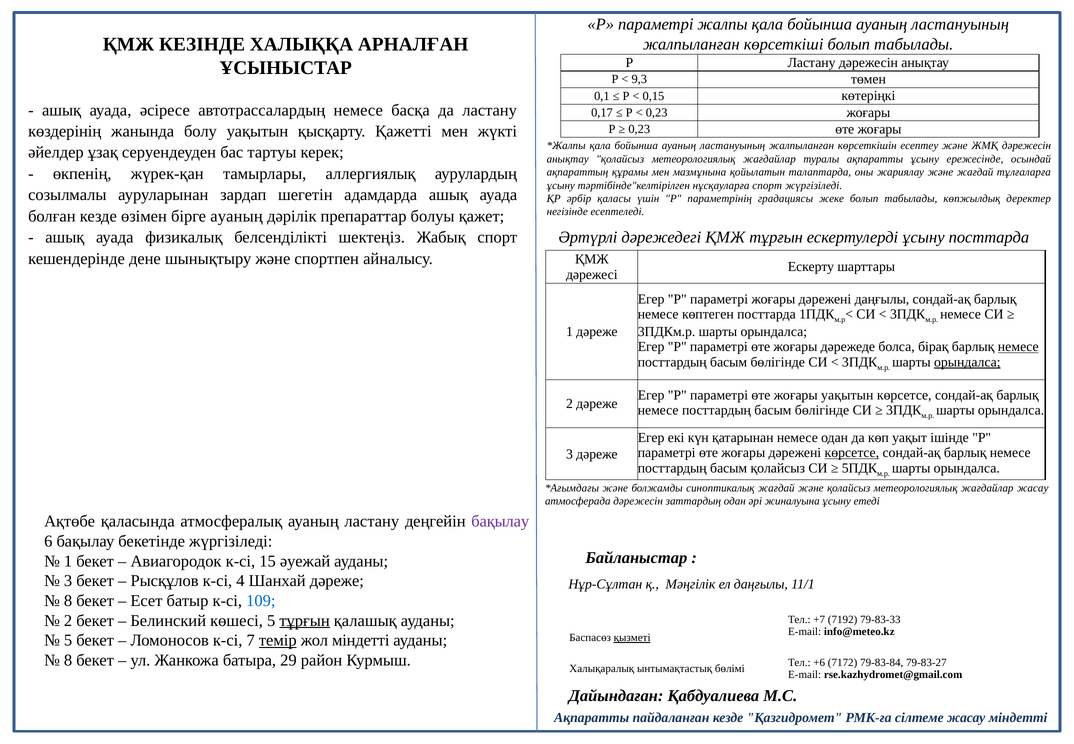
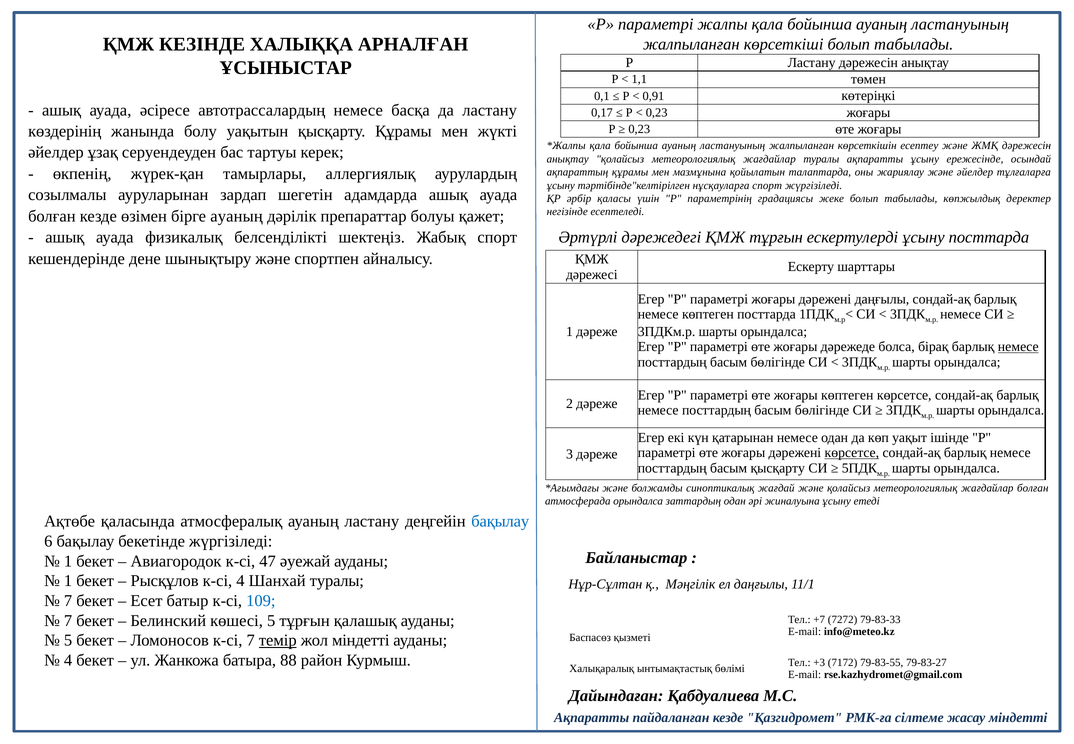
9,3: 9,3 -> 1,1 (639, 79)
0,15: 0,15 -> 0,91 (653, 96)
қысқарту Қажетті: Қажетті -> Құрамы (403, 131)
және жағдай: жағдай -> әйелдер (975, 172)
орындалса underline: present -> none (967, 362)
жоғары уақытын: уақытын -> көптеген (847, 395)
басым қолайсыз: қолайсыз -> қысқарту (778, 468)
жағдайлар жасау: жасау -> болған (1033, 488)
атмосферада дәрежесін: дәрежесін -> орындалса (638, 501)
бақылау colour: purple -> blue (500, 521)
15: 15 -> 47 (268, 561)
3: 3 -> 1 (68, 581)
Шанхай дәреже: дәреже -> туралы (337, 581)
8: 8 -> 7 (68, 600)
2: 2 -> 7 (68, 620)
тұрғын underline: present -> none (305, 620)
7192: 7192 -> 7272 (843, 619)
қызметі underline: present -> none (632, 637)
8: 8 -> 4 (68, 660)
29: 29 -> 88 (288, 660)
+6: +6 -> +3 (819, 662)
79-83-84: 79-83-84 -> 79-83-55 (882, 662)
